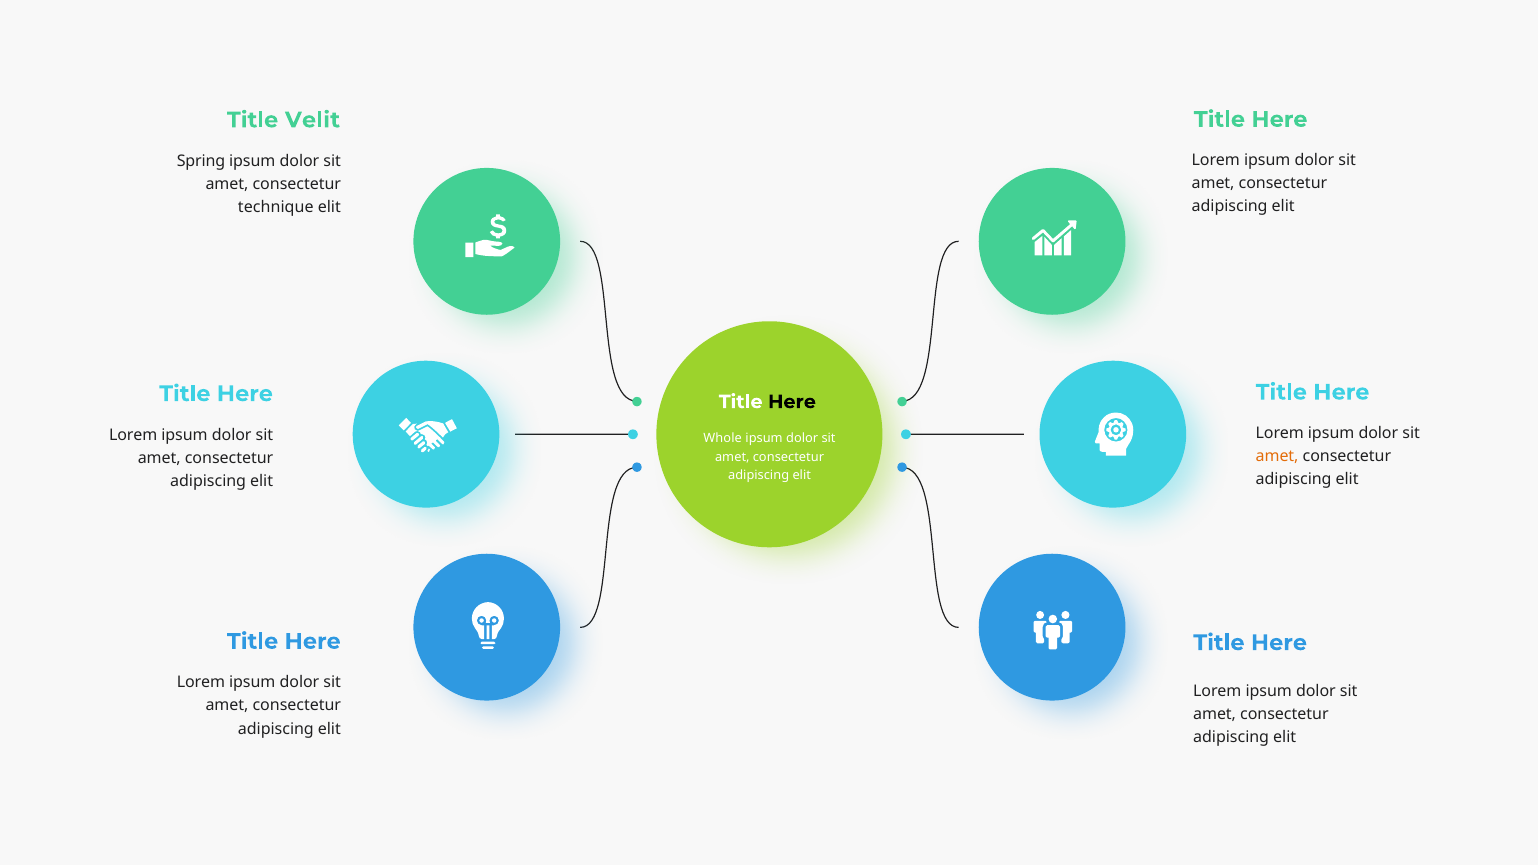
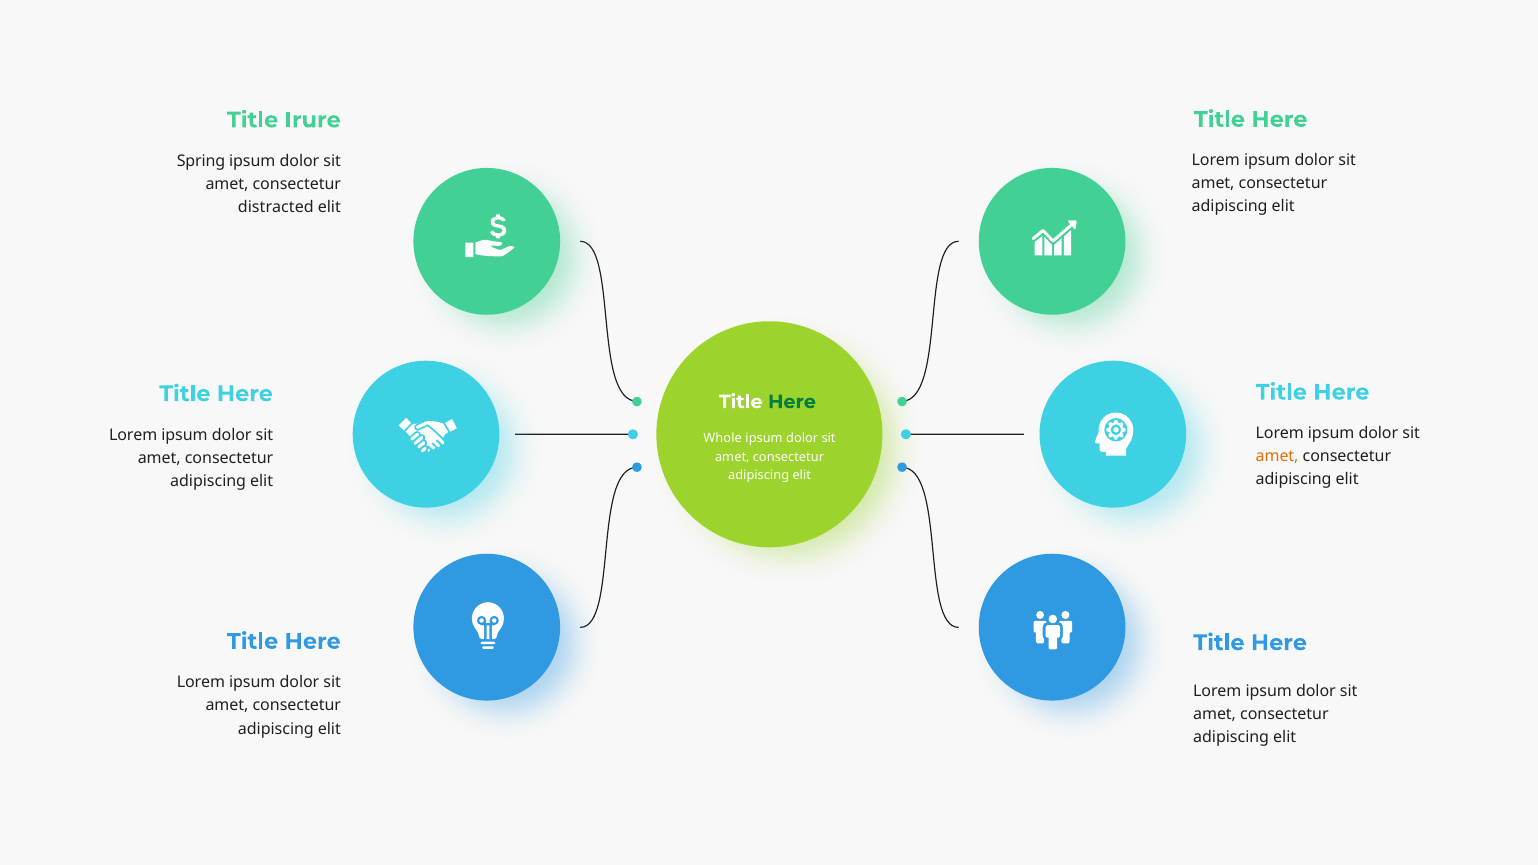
Velit: Velit -> Irure (313, 120)
technique: technique -> distracted (276, 207)
Here colour: black -> green (792, 402)
